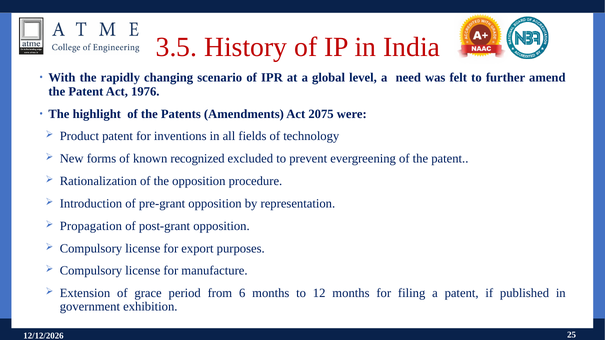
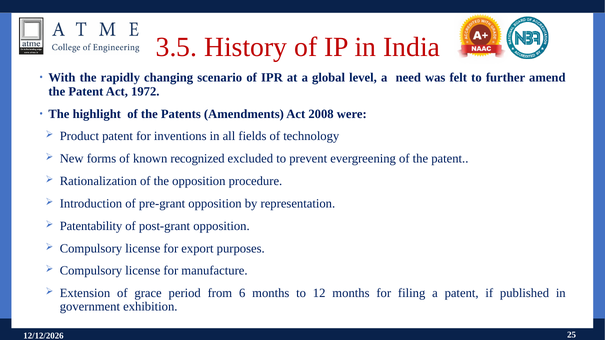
1976: 1976 -> 1972 (145, 92)
2075: 2075 -> 2008 (321, 114)
Propagation: Propagation -> Patentability (91, 226)
